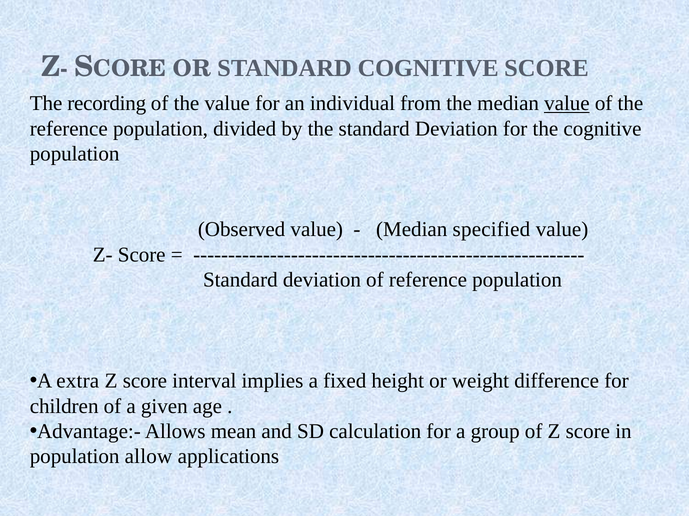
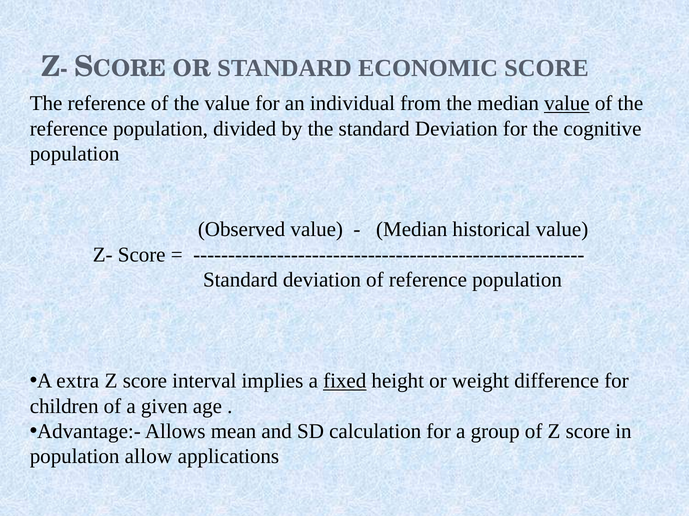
STANDARD COGNITIVE: COGNITIVE -> ECONOMIC (428, 68)
recording: recording -> reference (107, 104)
specified: specified -> historical (492, 230)
fixed underline: none -> present (345, 381)
